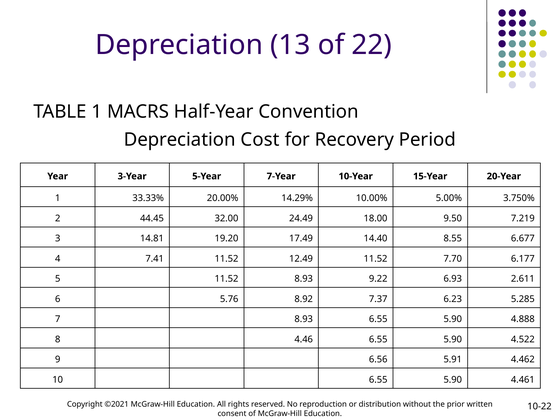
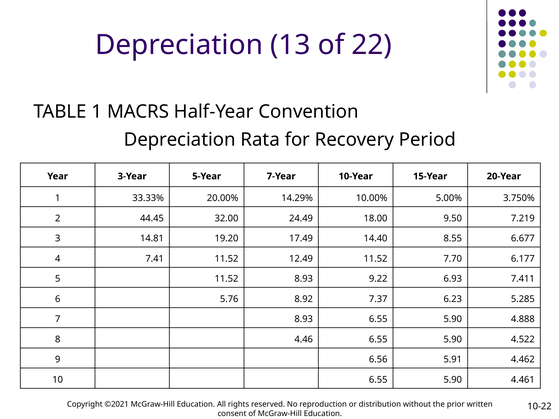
Cost: Cost -> Rata (260, 140)
2.611: 2.611 -> 7.411 (523, 279)
